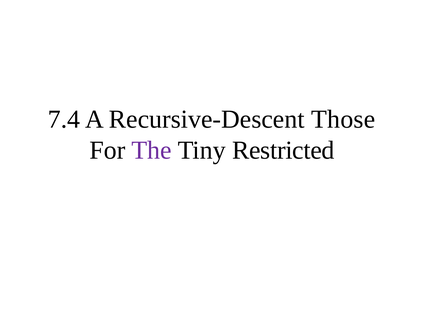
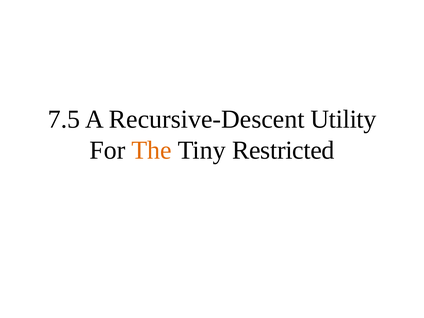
7.4: 7.4 -> 7.5 (64, 119)
Those: Those -> Utility (343, 119)
The colour: purple -> orange (152, 150)
